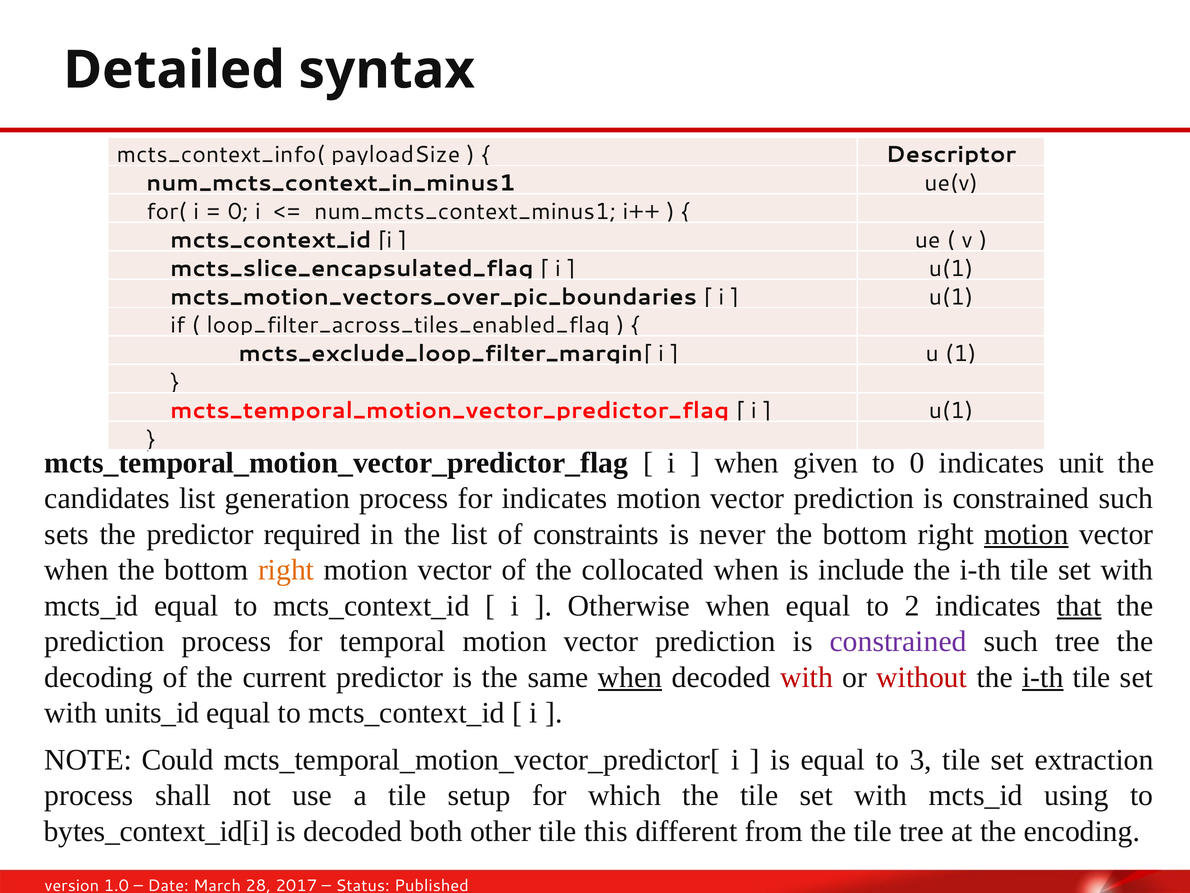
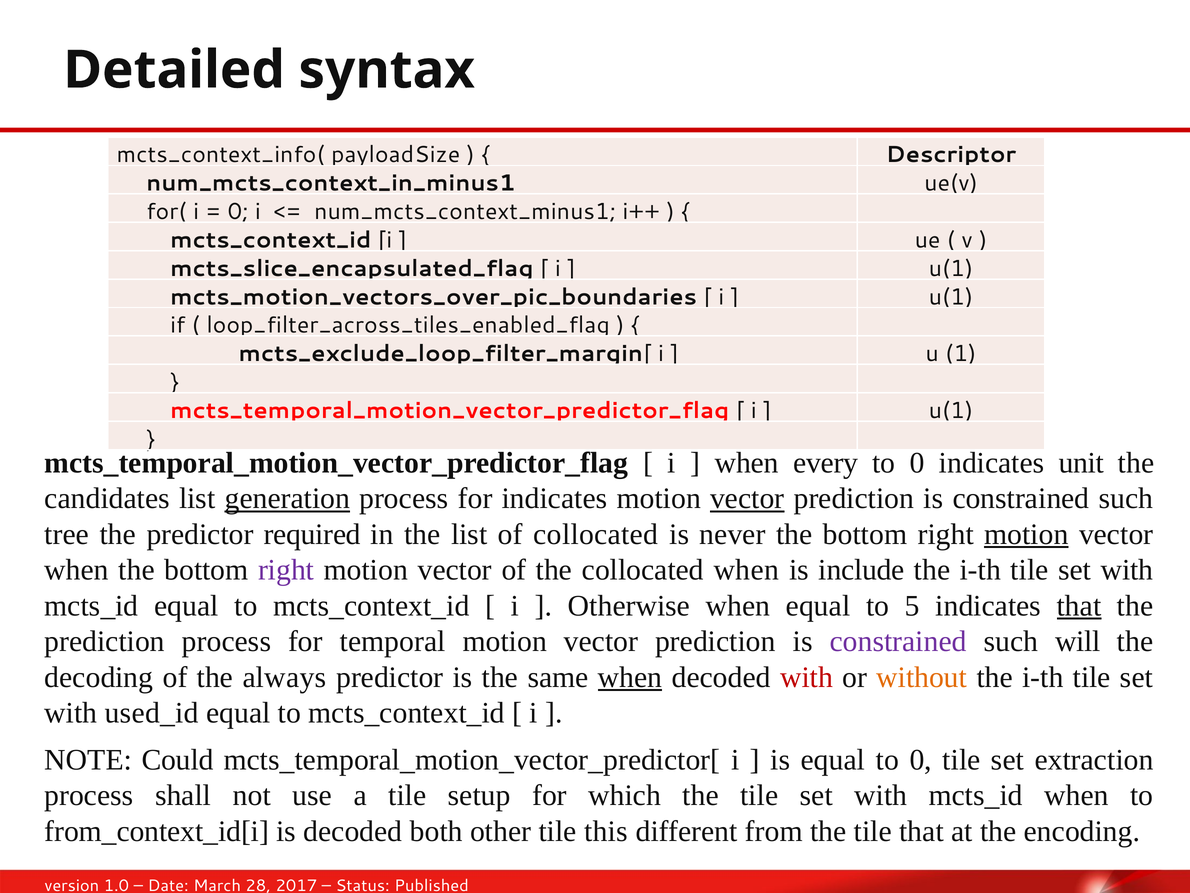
given: given -> every (826, 463)
generation underline: none -> present (287, 498)
vector underline: none -> present (747, 498)
sets: sets -> tree (67, 534)
of constraints: constraints -> collocated (596, 534)
right colour: orange -> purple (286, 570)
2: 2 -> 5 (912, 605)
such tree: tree -> will (1078, 641)
current: current -> always (284, 677)
without colour: red -> orange (922, 677)
i-th underline: present -> none (1043, 677)
units_id: units_id -> used_id (152, 713)
equal to 3: 3 -> 0 (921, 759)
mcts_id using: using -> when (1077, 795)
bytes_context_id[i: bytes_context_id[i -> from_context_id[i (157, 831)
tile tree: tree -> that (921, 831)
